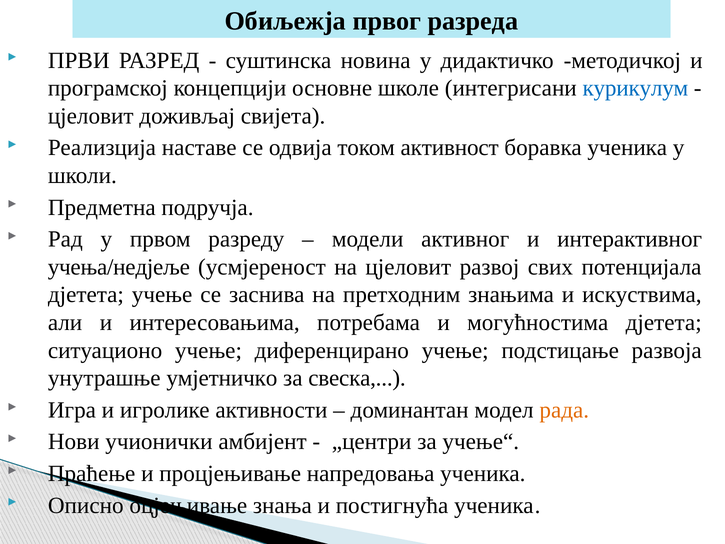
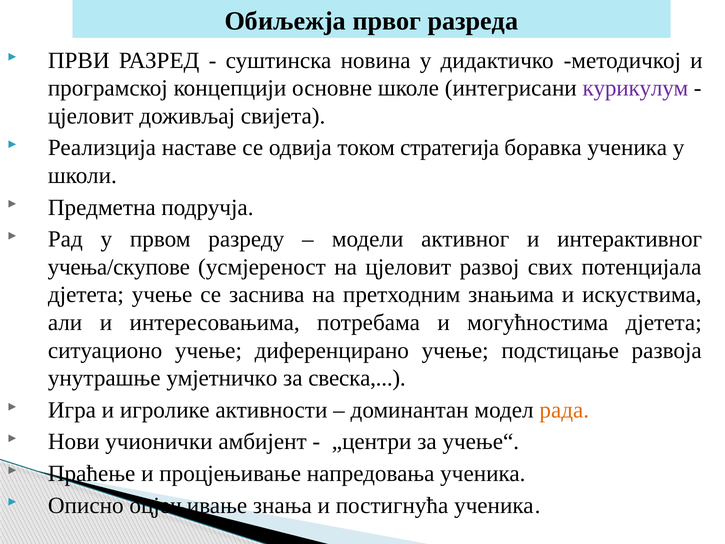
курикулум colour: blue -> purple (635, 88)
активност: активност -> стратегија (450, 148)
учења/недјеље: учења/недјеље -> учења/скупове (119, 267)
